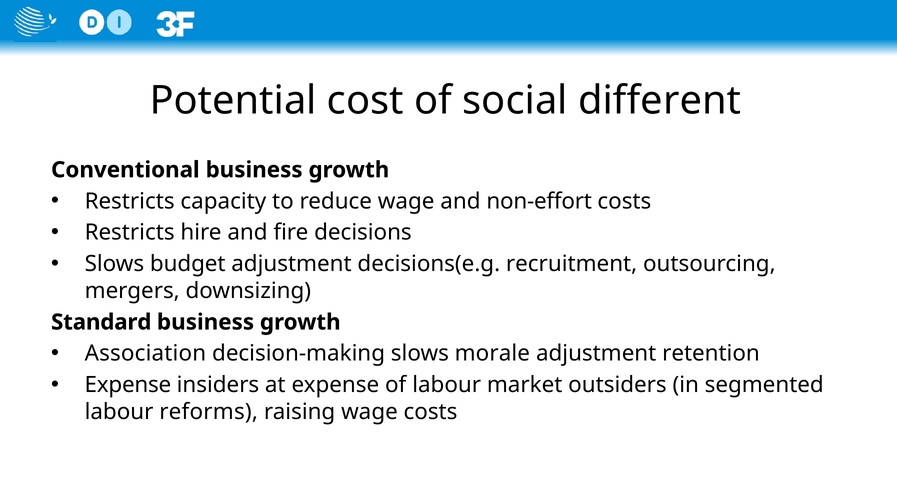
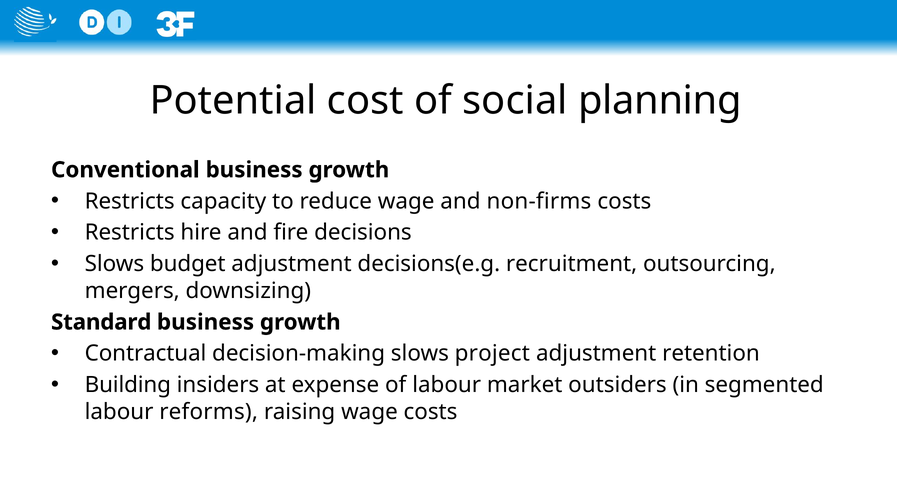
different: different -> planning (660, 101)
non-effort: non-effort -> non-firms (539, 201)
Association: Association -> Contractual (146, 354)
morale: morale -> project (492, 354)
Expense: Expense -> Building (128, 385)
